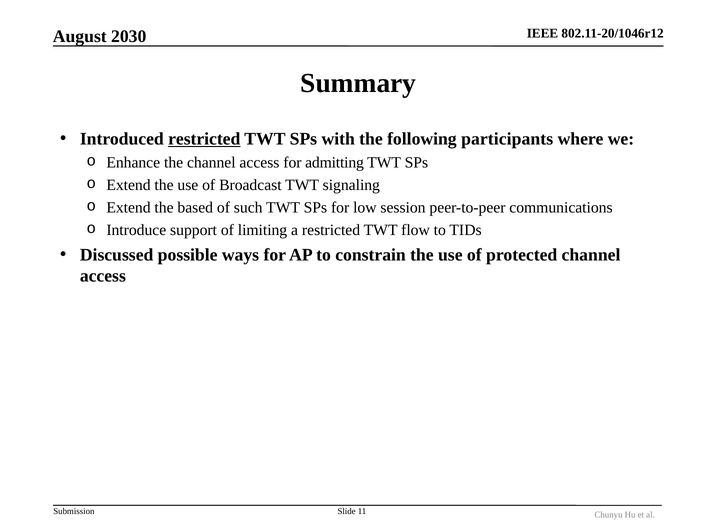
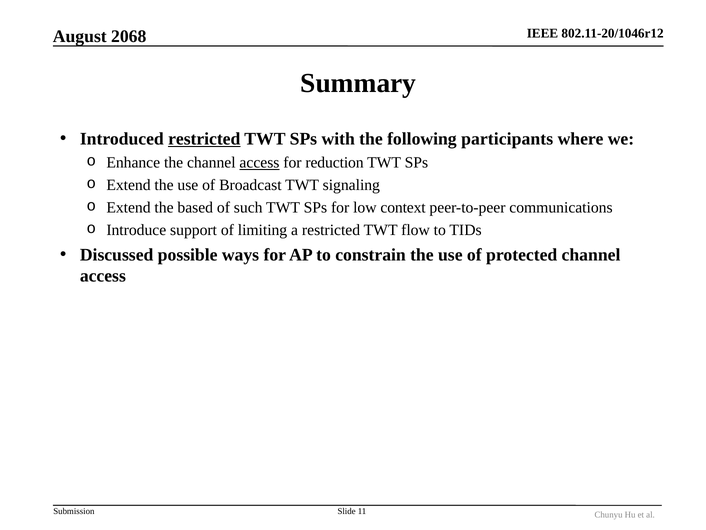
2030: 2030 -> 2068 (129, 37)
access underline: none -> present (259, 162)
admitting: admitting -> reduction (335, 162)
session: session -> context (403, 207)
